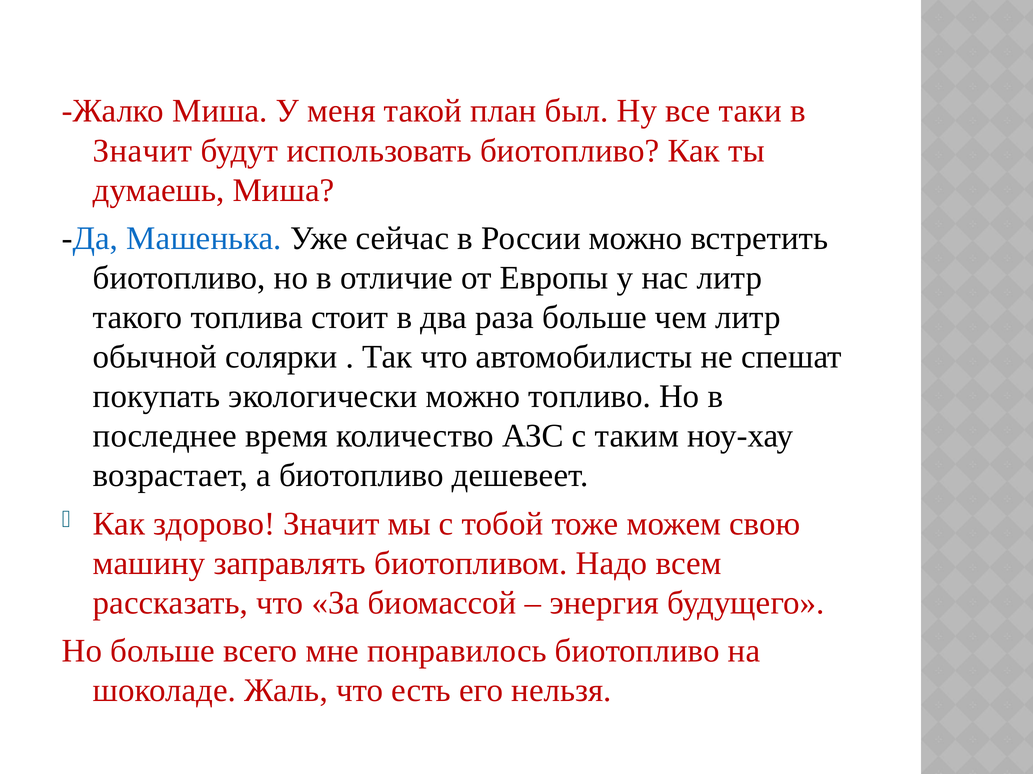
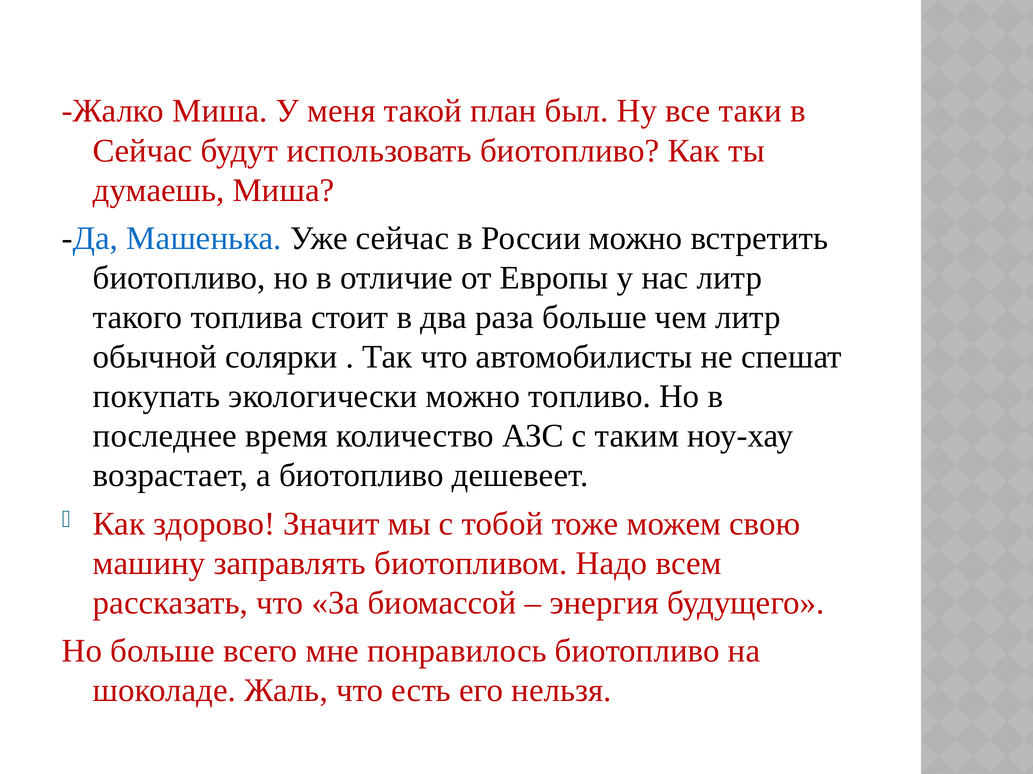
Значит: Значит -> Сейчас (143, 151)
